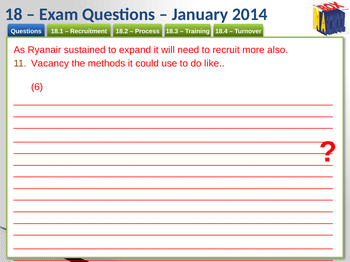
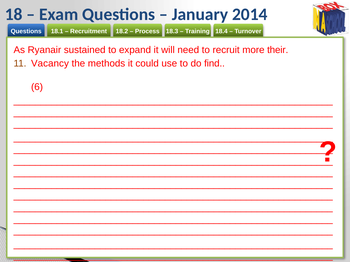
also: also -> their (278, 50)
like: like -> find (214, 64)
